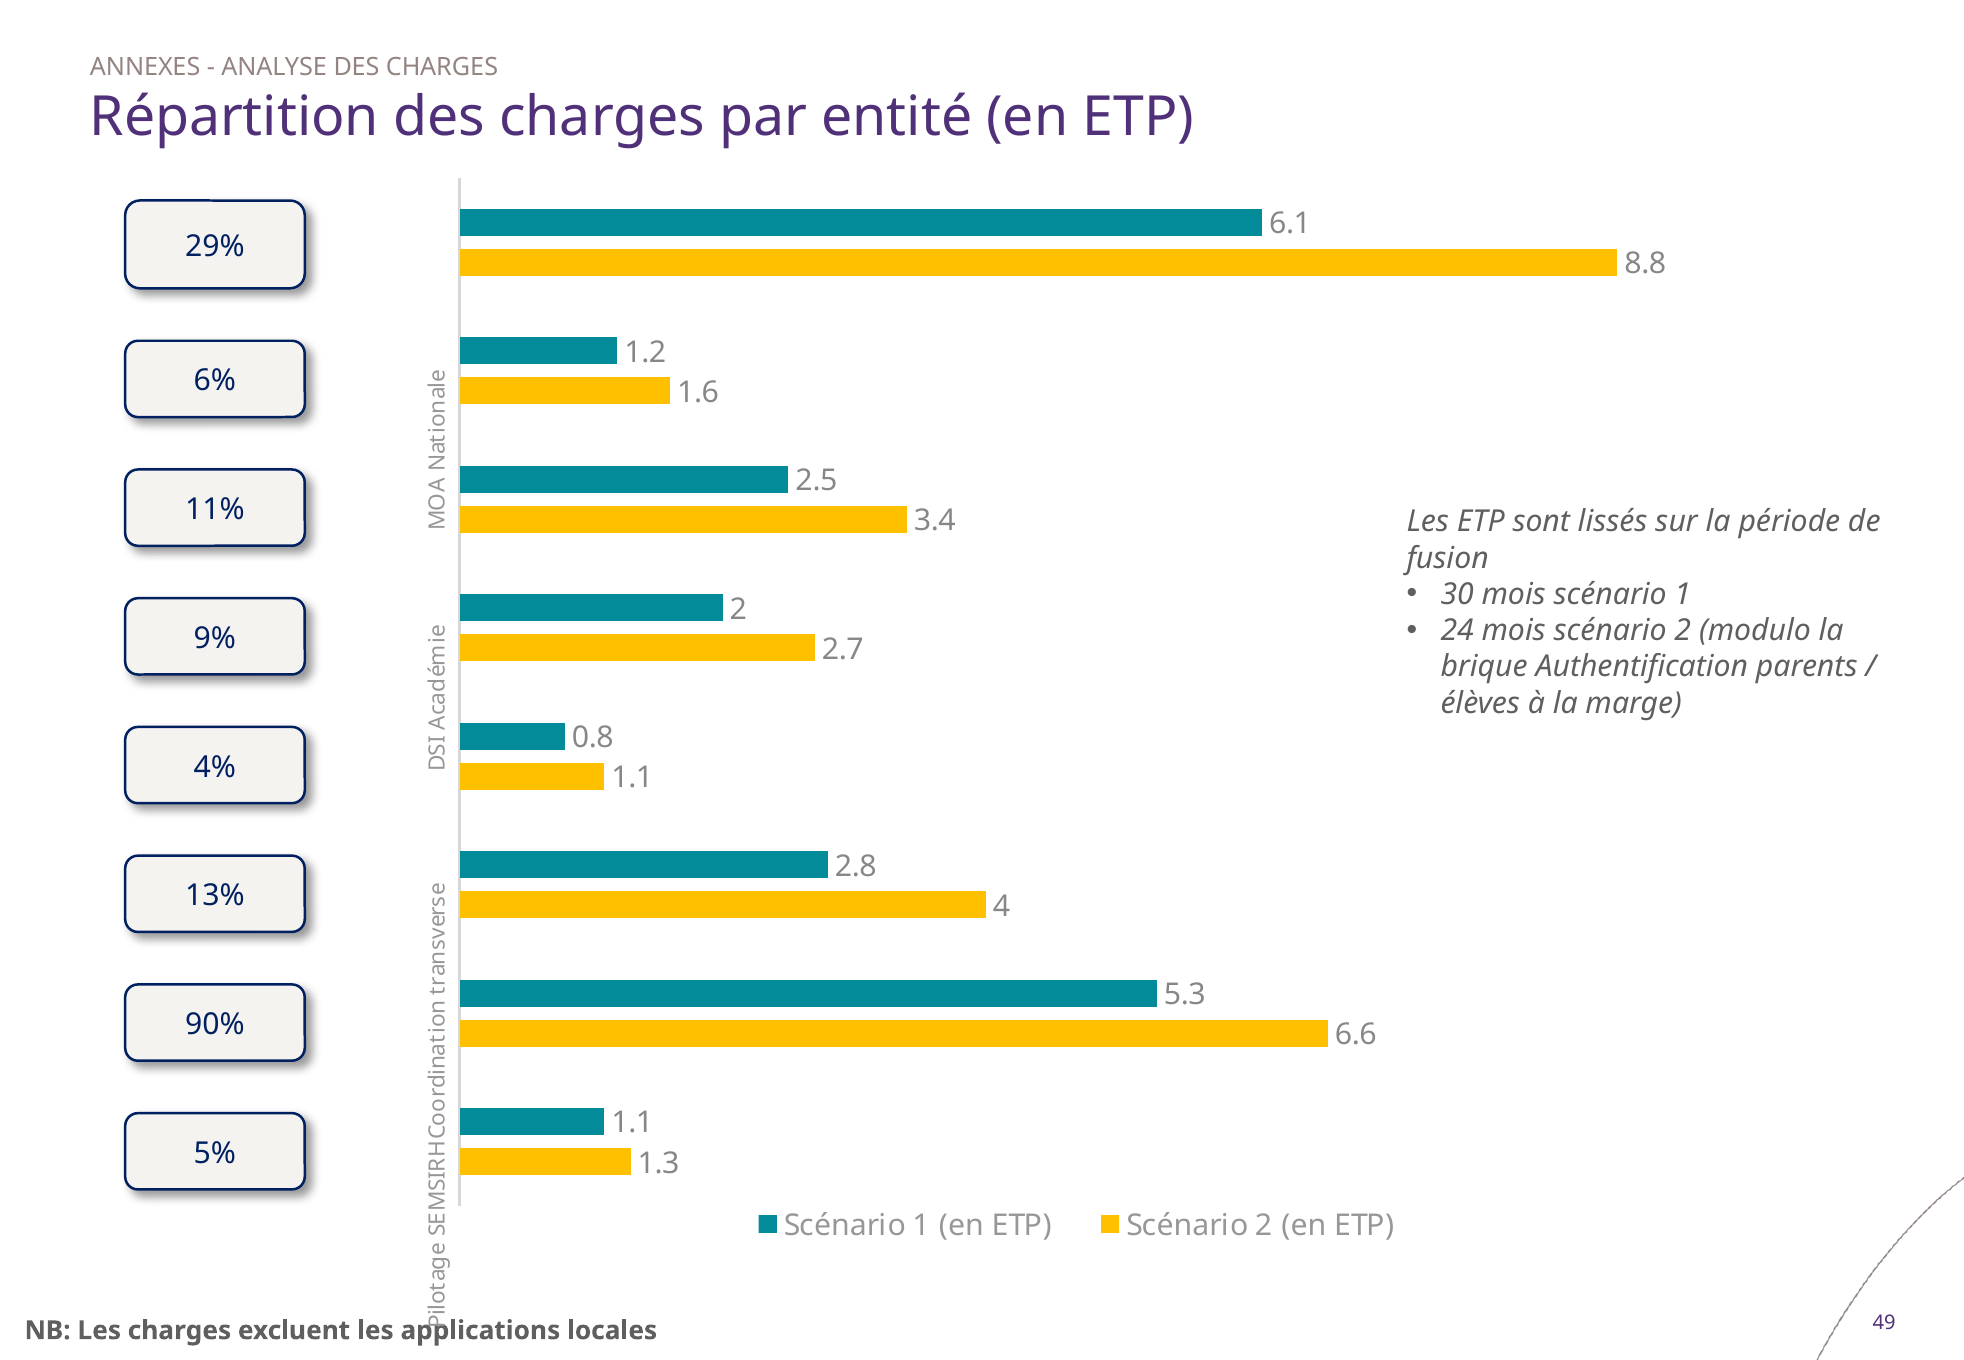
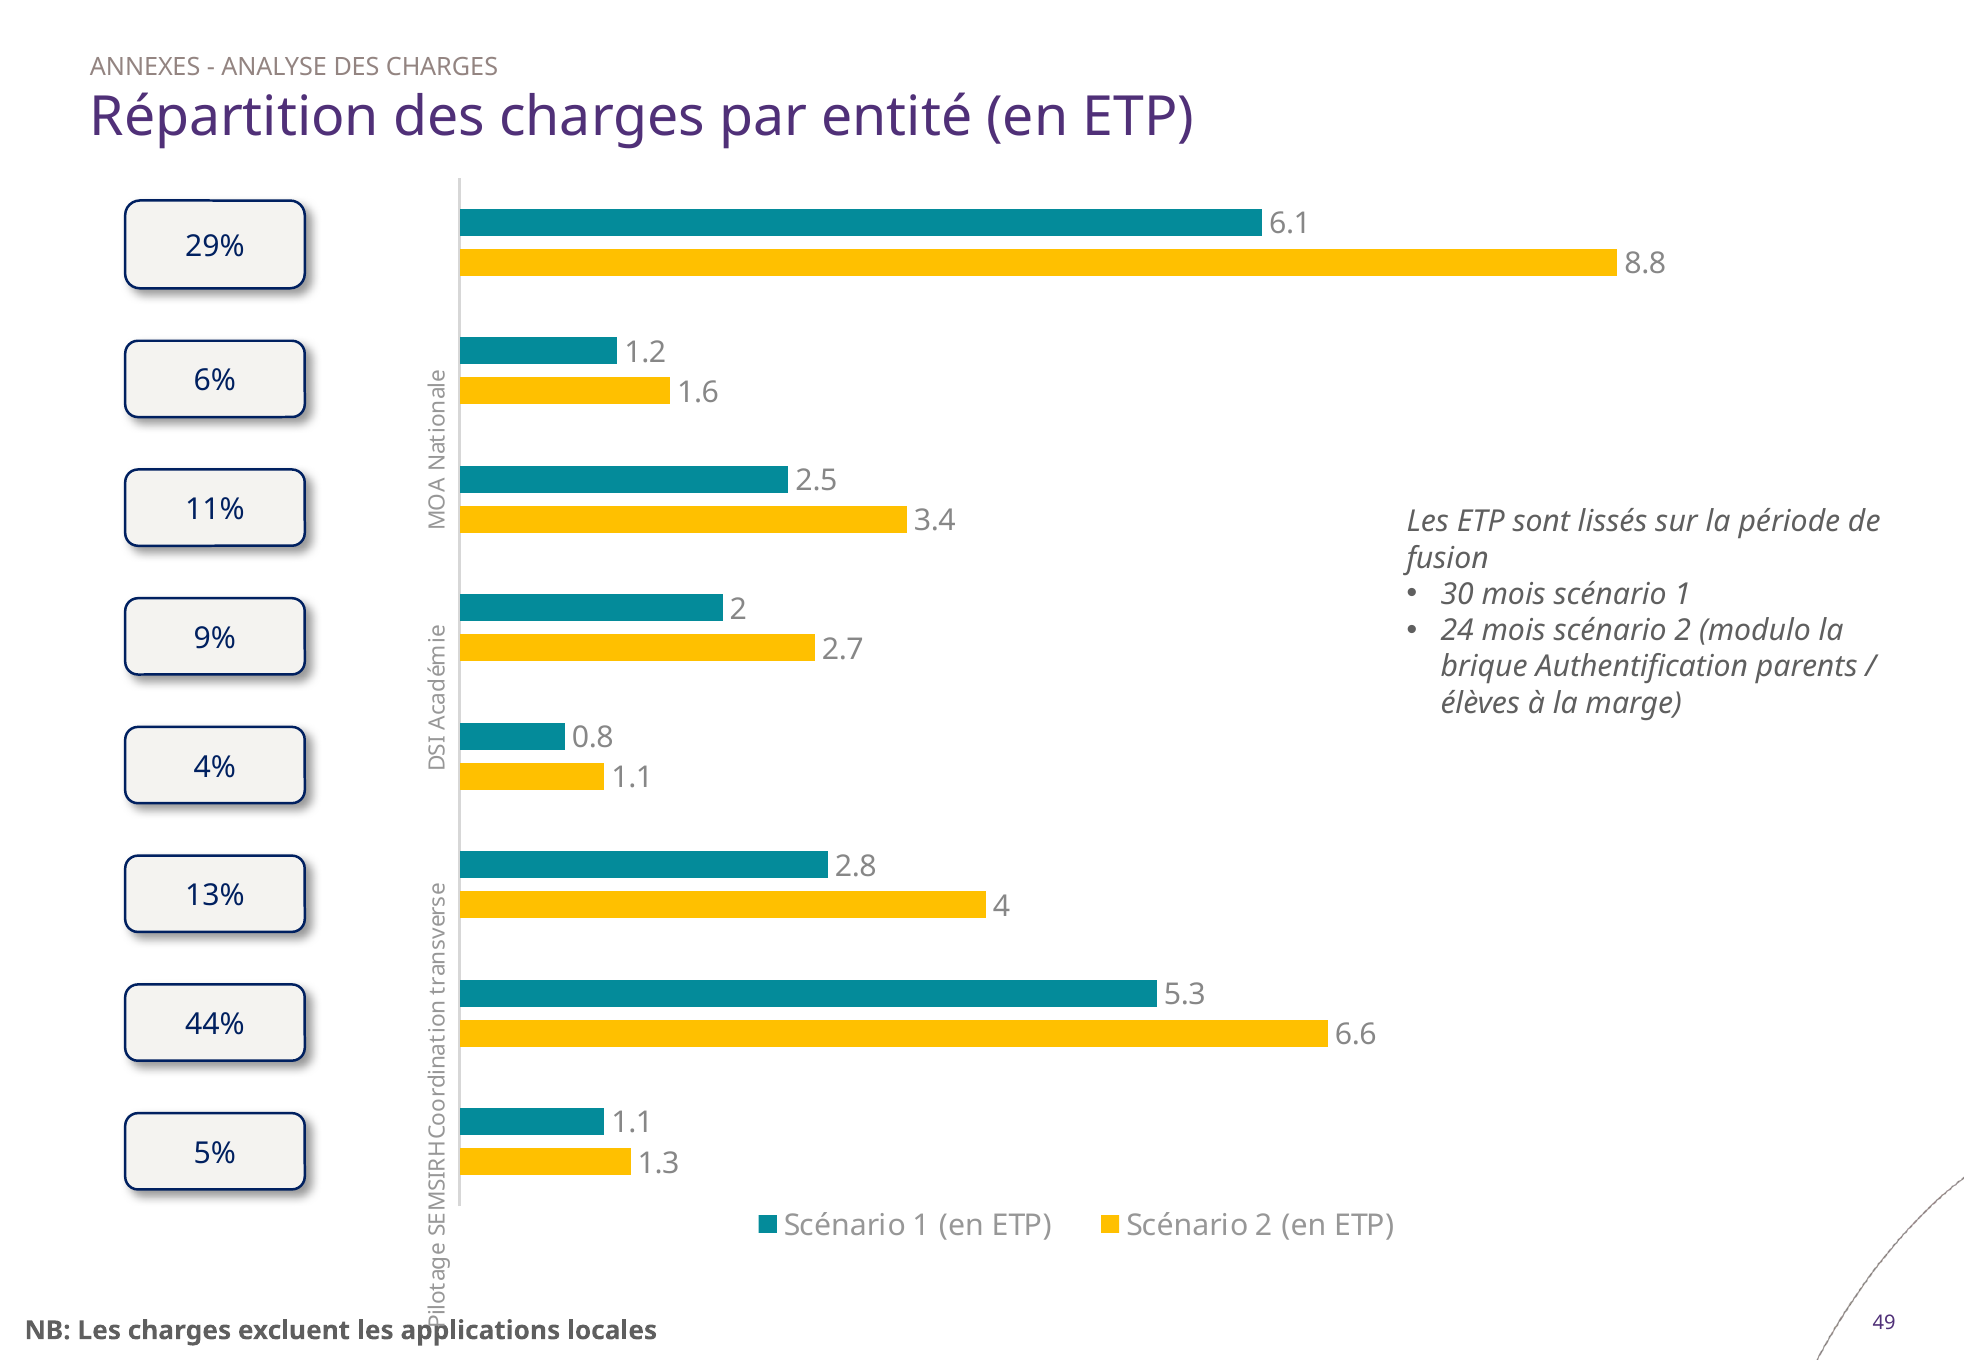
90%: 90% -> 44% (215, 1024)
